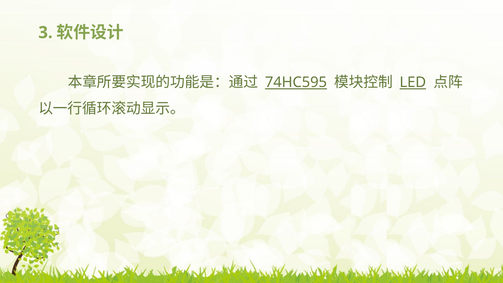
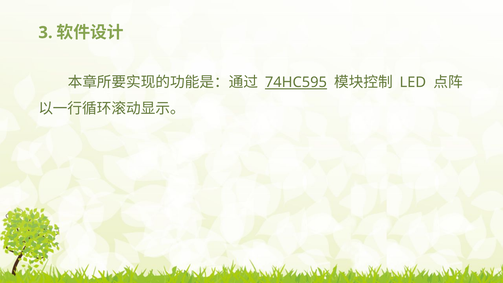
LED underline: present -> none (413, 82)
